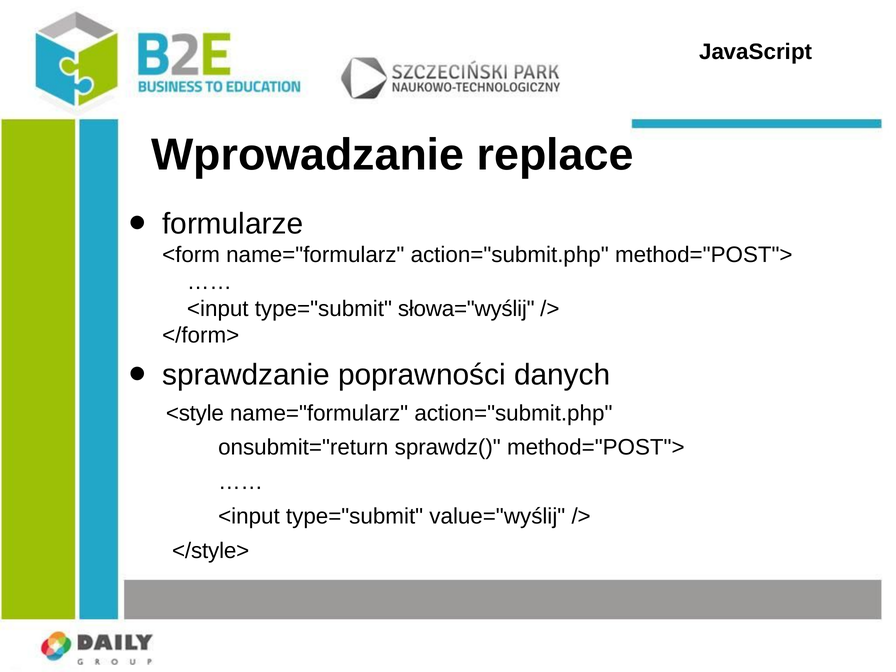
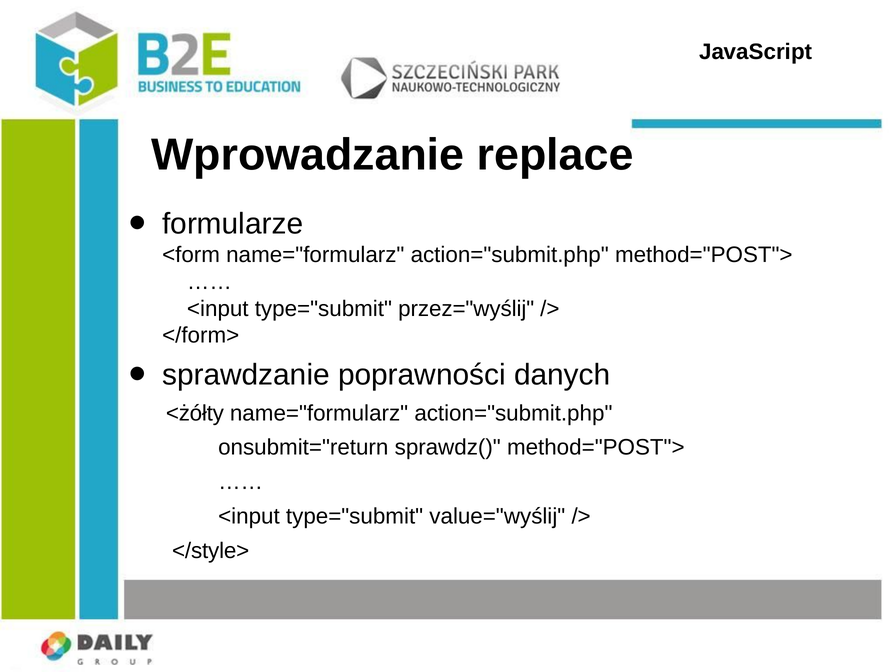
słowa="wyślij: słowa="wyślij -> przez="wyślij (466, 309)
<style: <style -> <żółty (195, 413)
